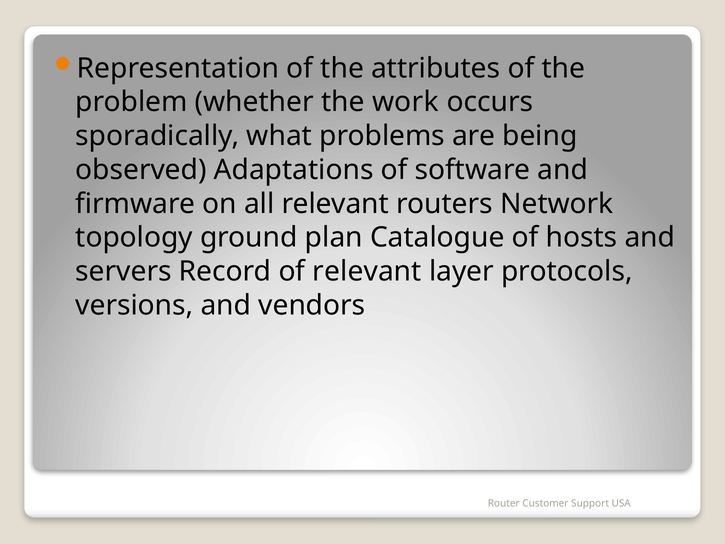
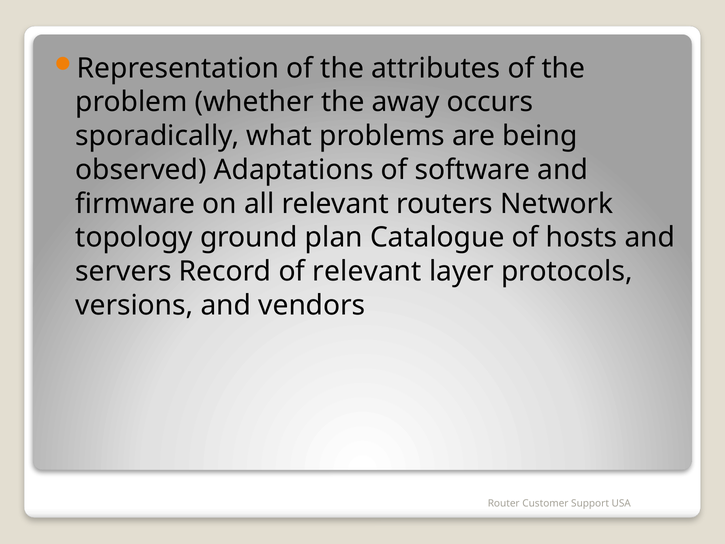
work: work -> away (406, 102)
